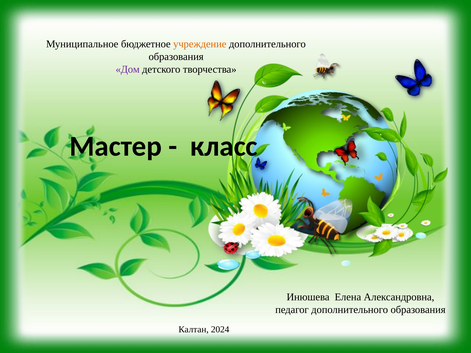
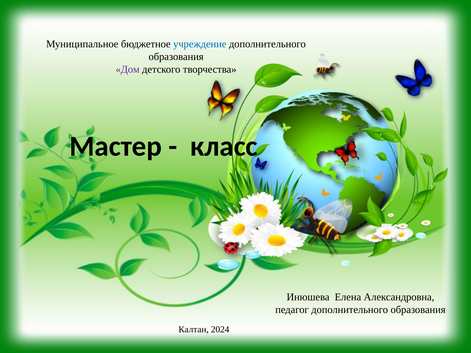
учреждение colour: orange -> blue (200, 44)
